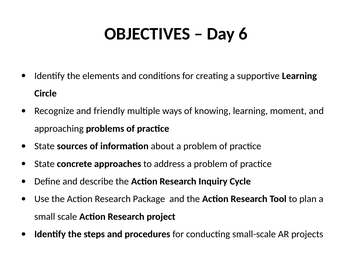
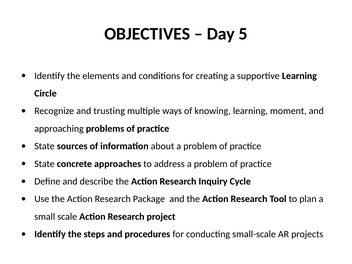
6: 6 -> 5 (243, 34)
friendly: friendly -> trusting (109, 111)
